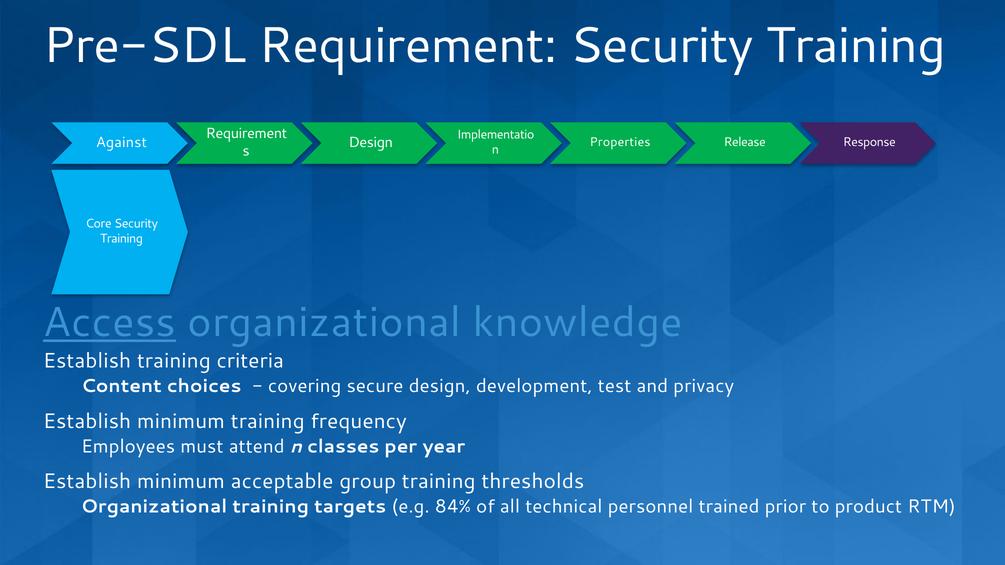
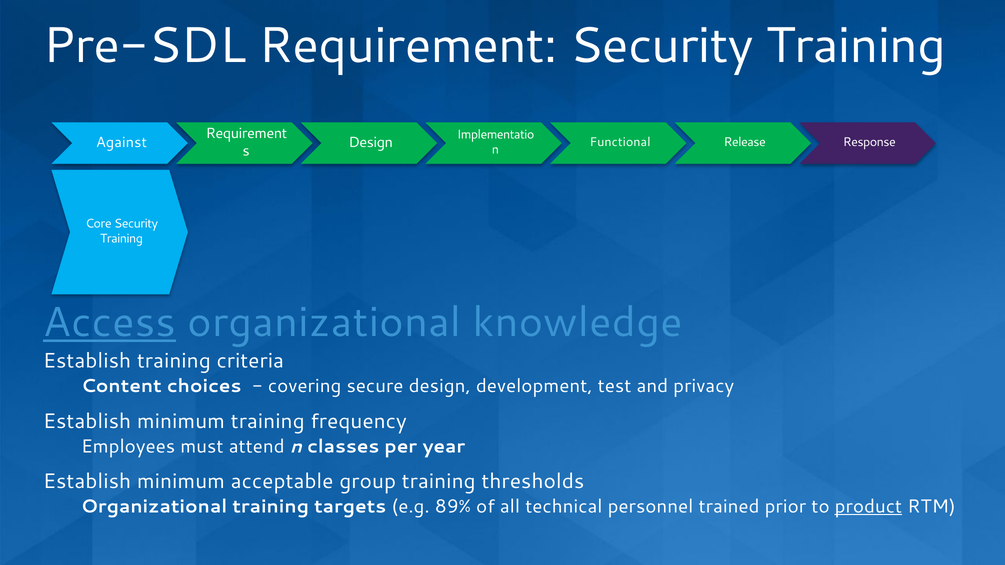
Properties: Properties -> Functional (620, 142)
84%: 84% -> 89% (453, 507)
product underline: none -> present (868, 507)
